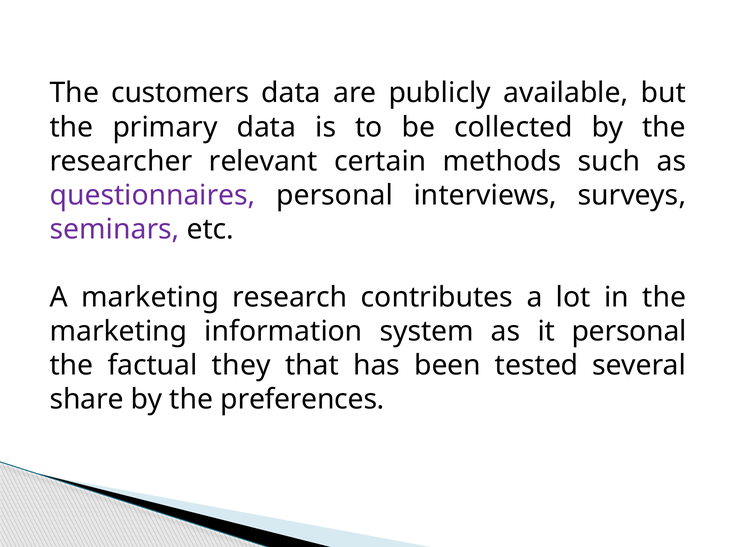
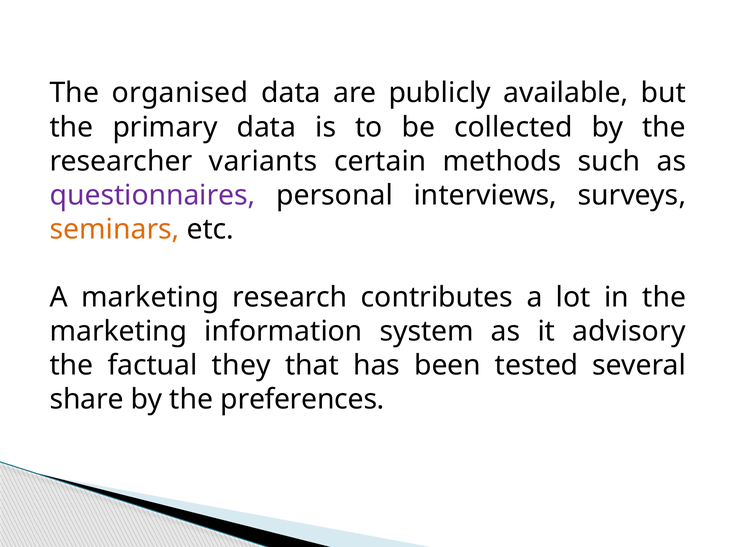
customers: customers -> organised (180, 93)
relevant: relevant -> variants (263, 161)
seminars colour: purple -> orange (115, 230)
it personal: personal -> advisory (629, 332)
